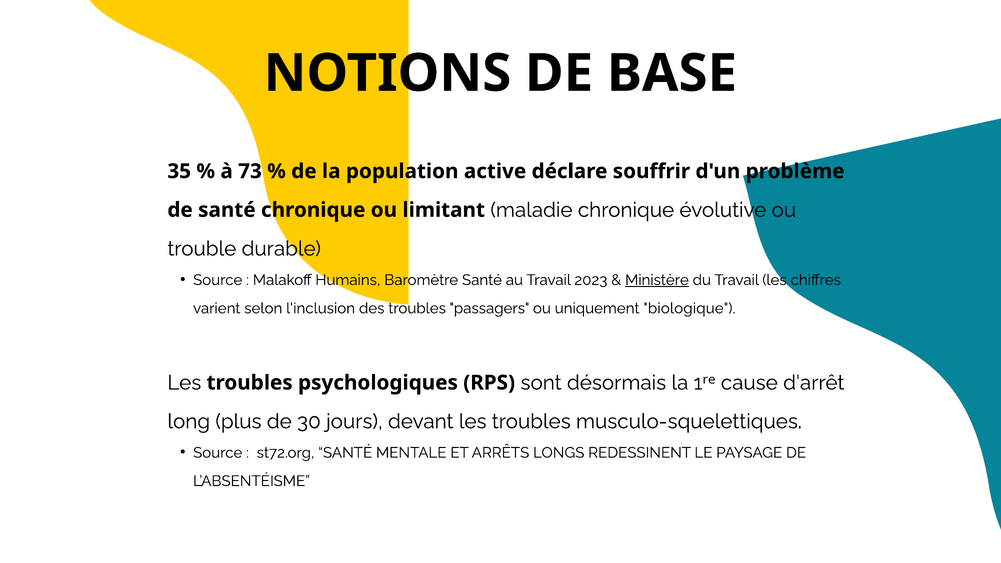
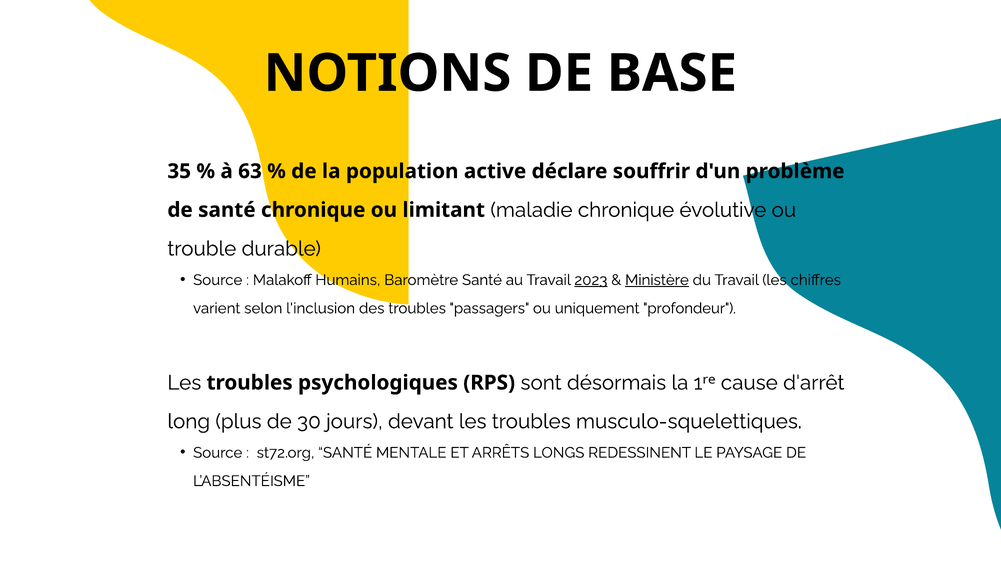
73: 73 -> 63 (250, 171)
2023 underline: none -> present (591, 280)
biologique: biologique -> profondeur (690, 308)
